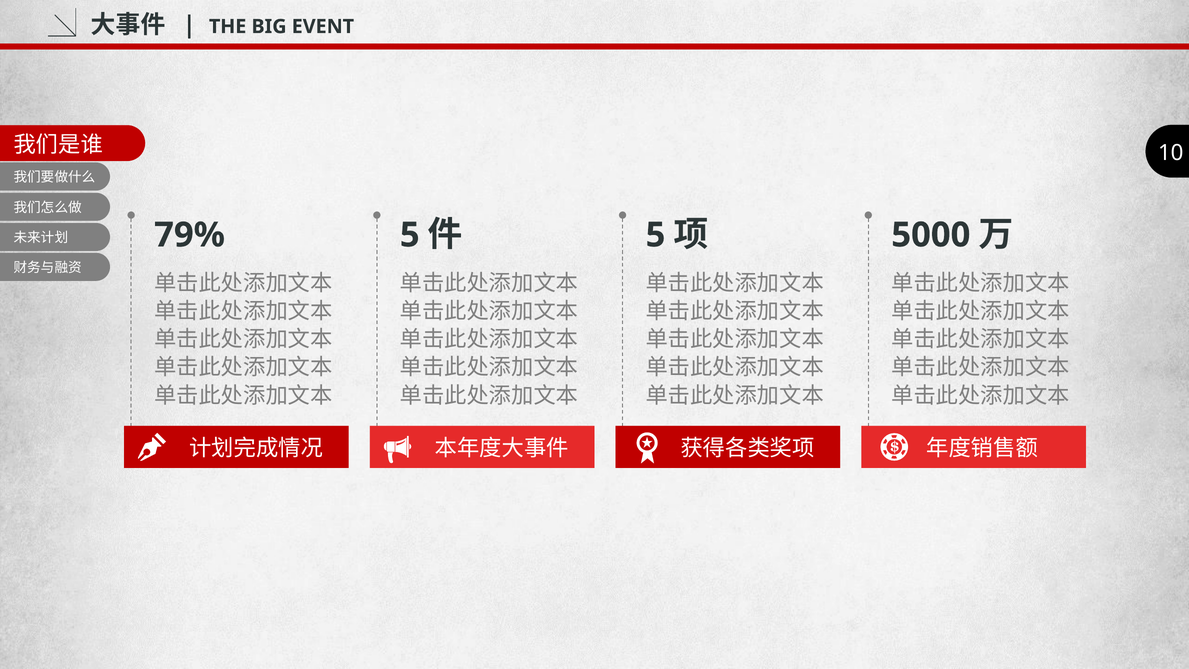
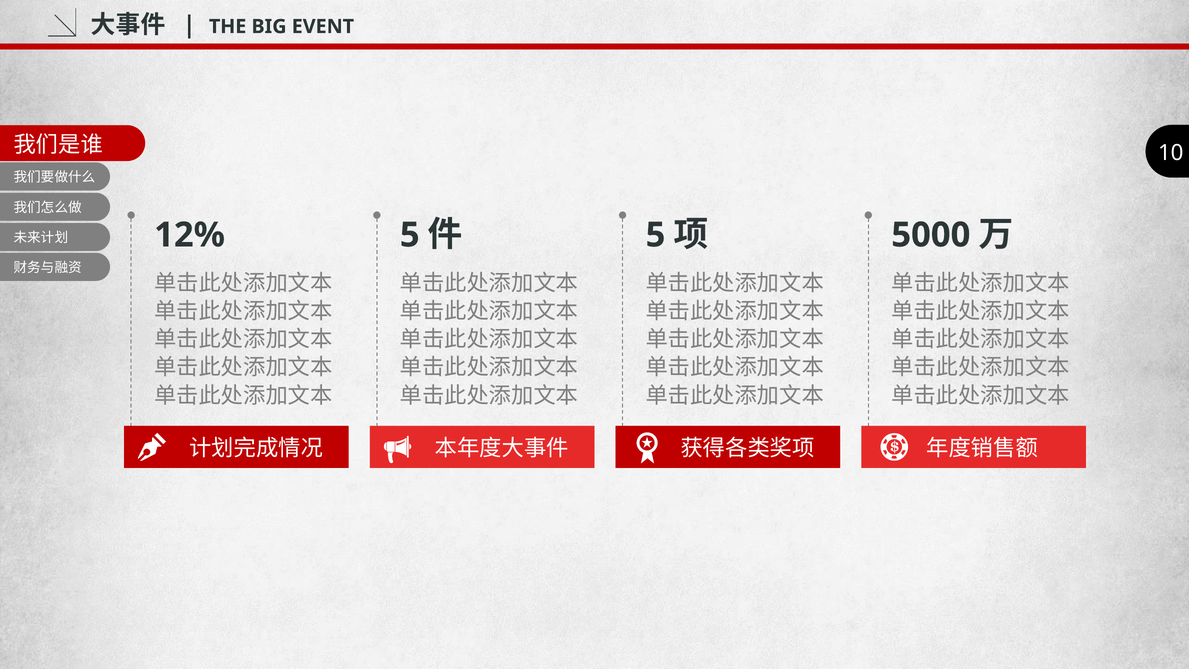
79%: 79% -> 12% (190, 235)
